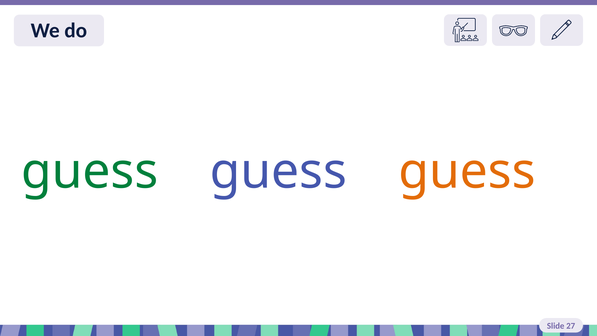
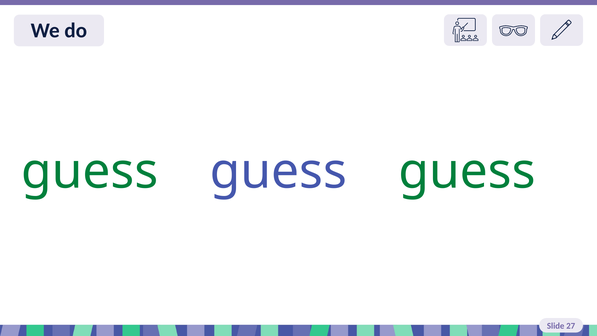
guess colour: orange -> green (467, 171)
